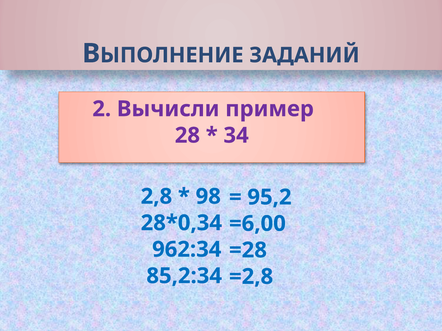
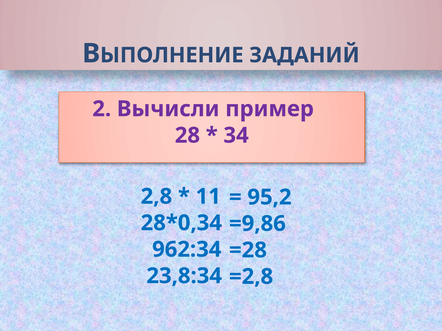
98: 98 -> 11 (208, 197)
=6,00: =6,00 -> =9,86 (257, 224)
85,2:34: 85,2:34 -> 23,8:34 (184, 276)
